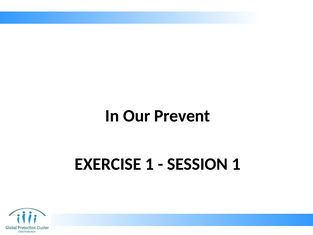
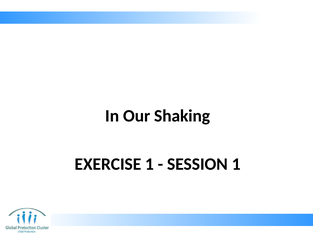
Prevent: Prevent -> Shaking (182, 116)
